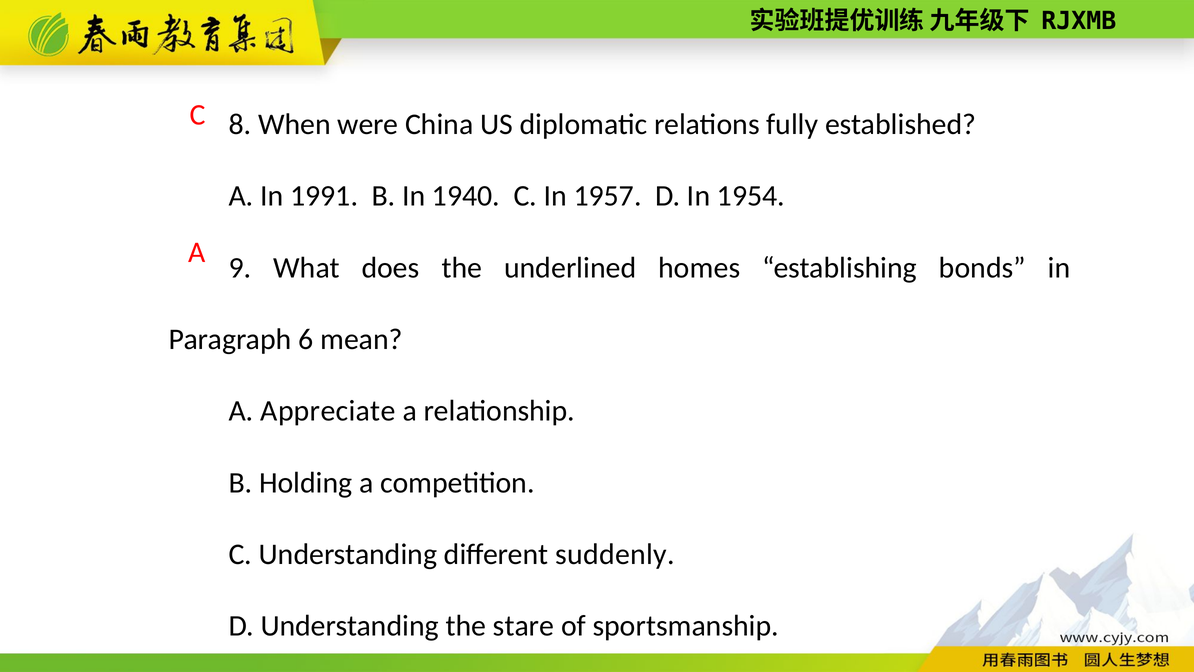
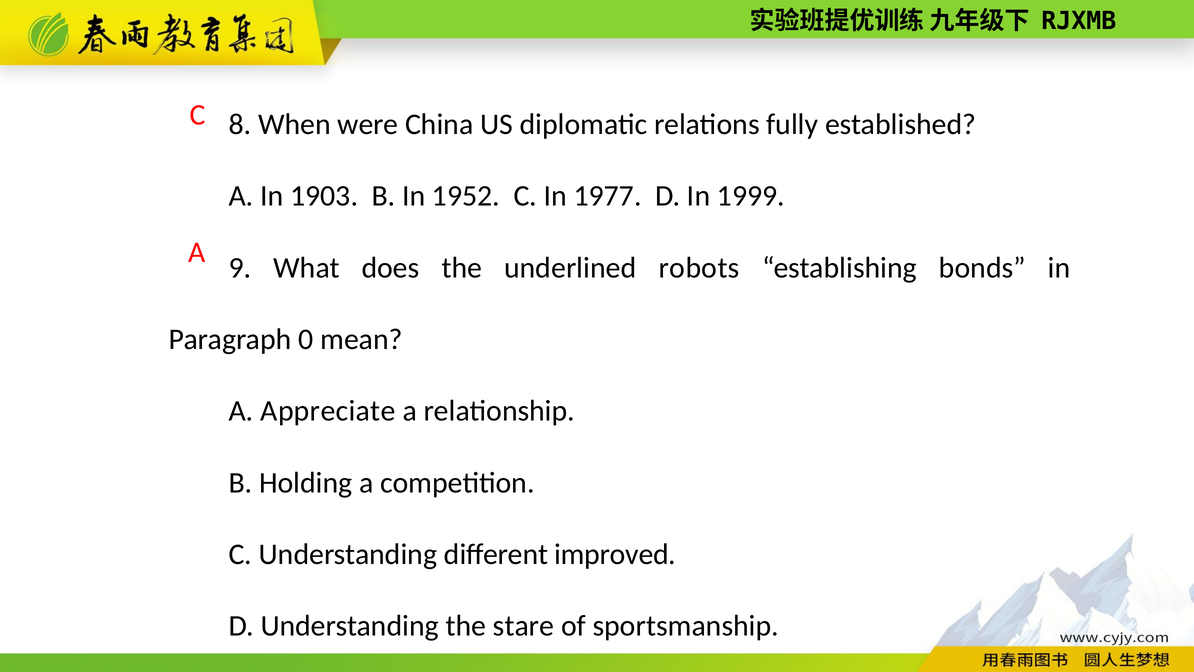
1991: 1991 -> 1903 (324, 196)
1940: 1940 -> 1952 (466, 196)
1957: 1957 -> 1977 (608, 196)
1954: 1954 -> 1999 (751, 196)
homes: homes -> robots (699, 268)
6: 6 -> 0 (306, 339)
suddenly: suddenly -> improved (615, 554)
